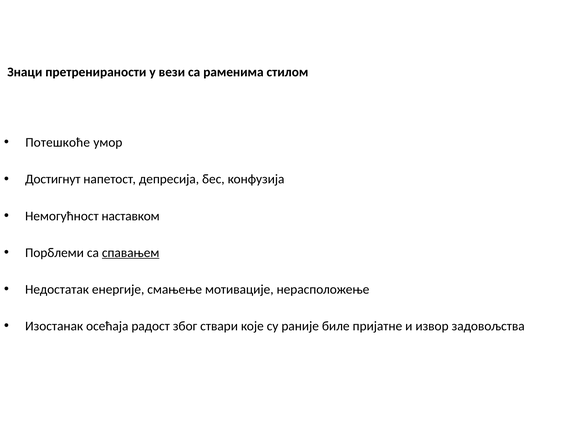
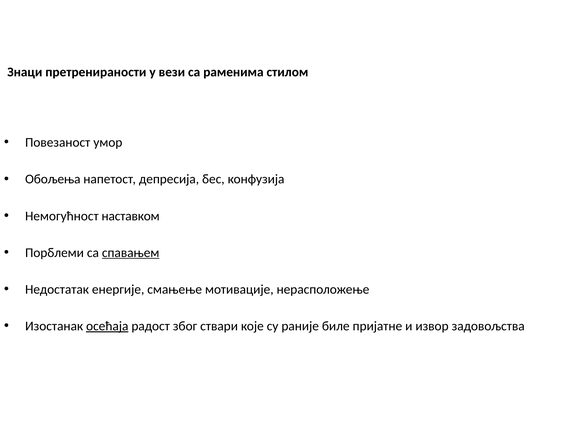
Потешкоће: Потешкоће -> Повезаност (58, 142)
Достигнут: Достигнут -> Обољења (53, 179)
осећаја underline: none -> present (107, 326)
